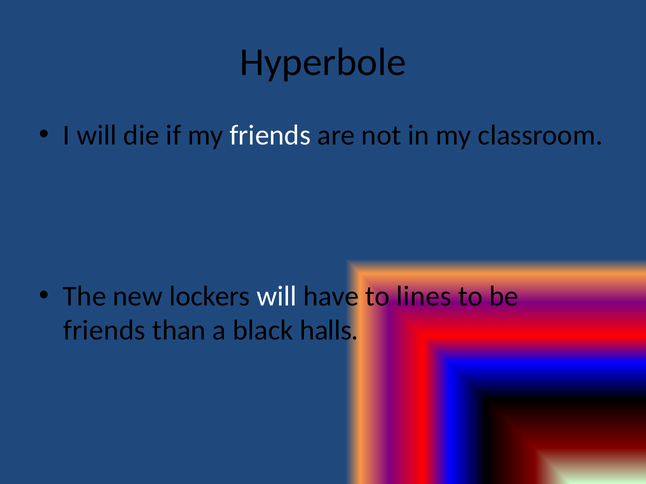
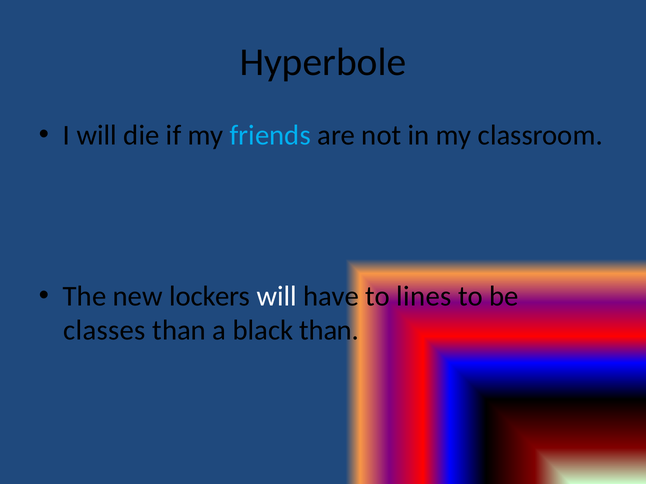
friends colour: white -> light blue (270, 136)
friends: friends -> classes (104, 331)
black halls: halls -> than (329, 331)
